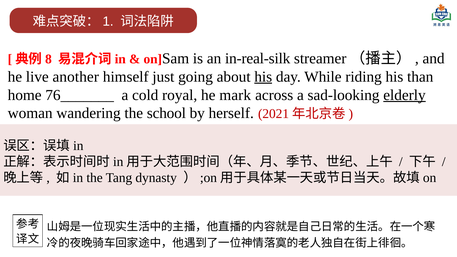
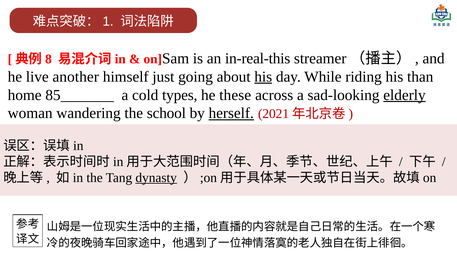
in-real-silk: in-real-silk -> in-real-this (258, 58)
76_______: 76_______ -> 85_______ (80, 95)
royal: royal -> types (180, 95)
mark: mark -> these (235, 95)
herself underline: none -> present (231, 113)
dynasty underline: none -> present (156, 178)
